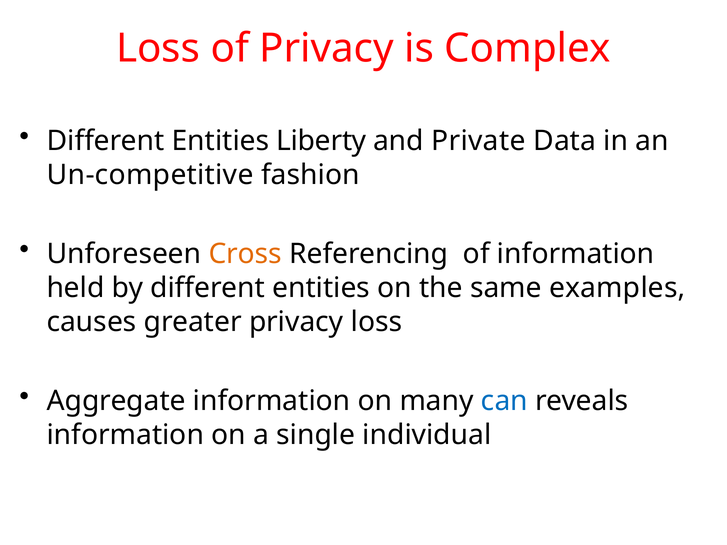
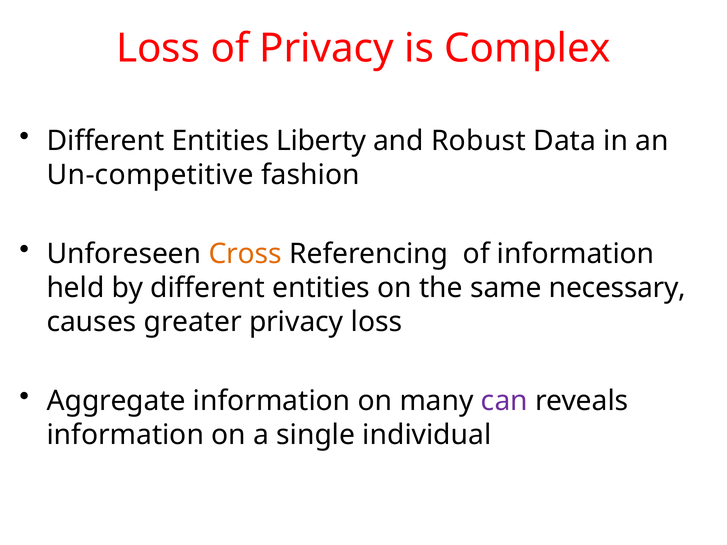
Private: Private -> Robust (478, 141)
examples: examples -> necessary (617, 288)
can colour: blue -> purple (504, 401)
